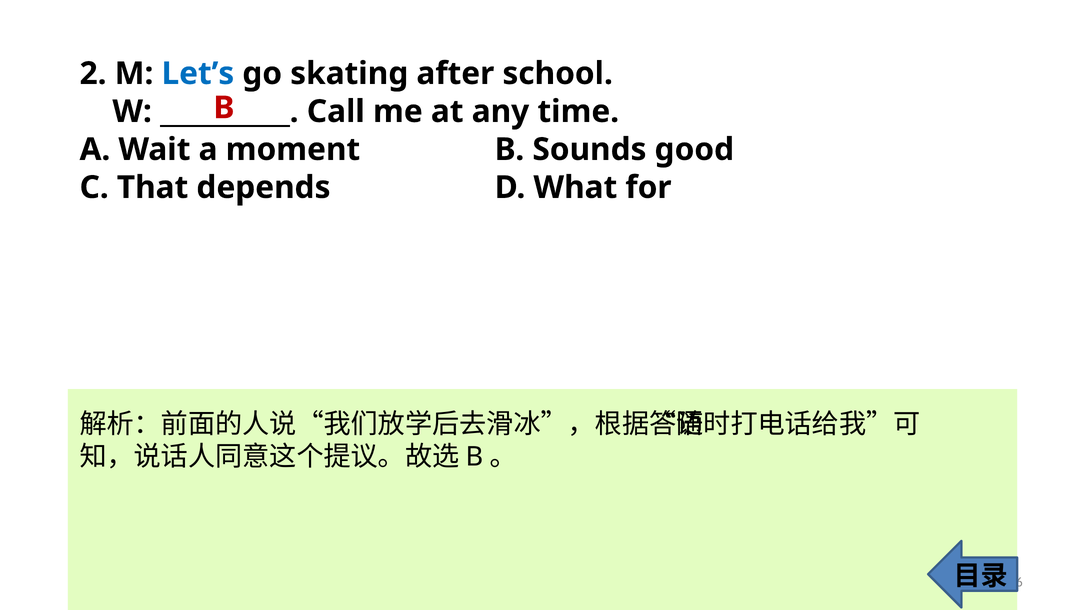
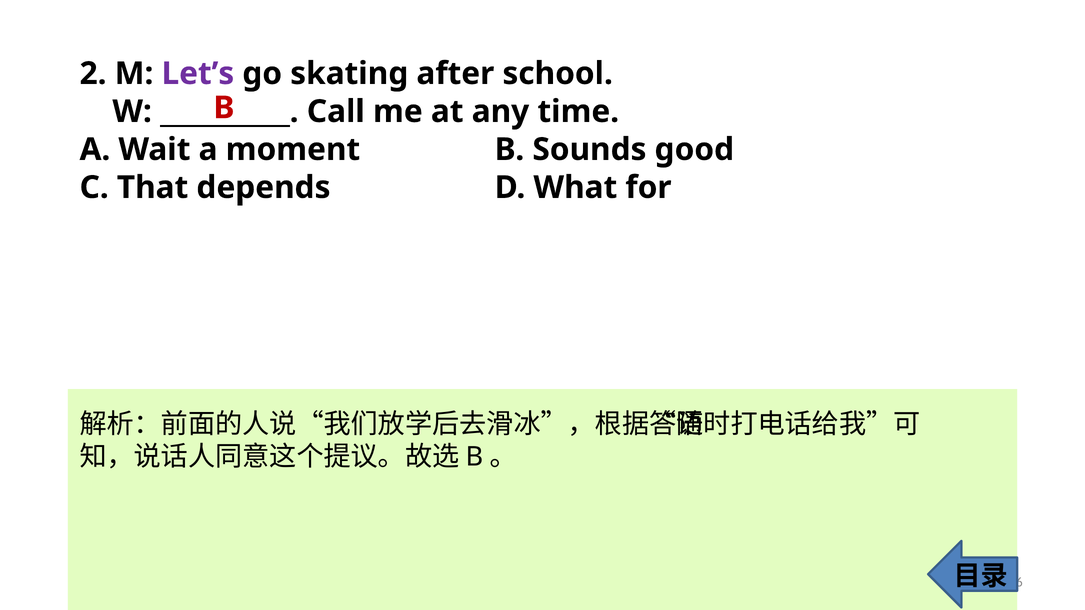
Let’s colour: blue -> purple (198, 74)
